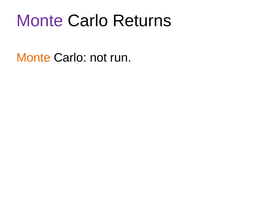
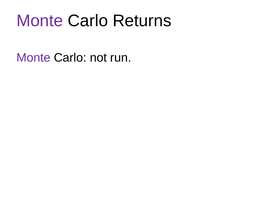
Monte colour: orange -> purple (33, 58)
